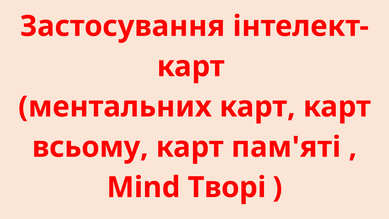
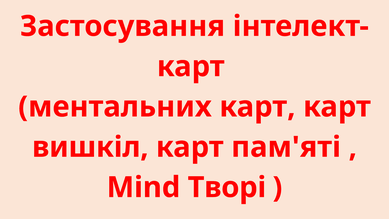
всьому: всьому -> вишкіл (90, 147)
